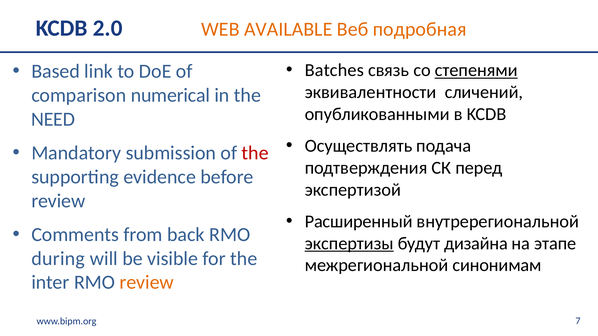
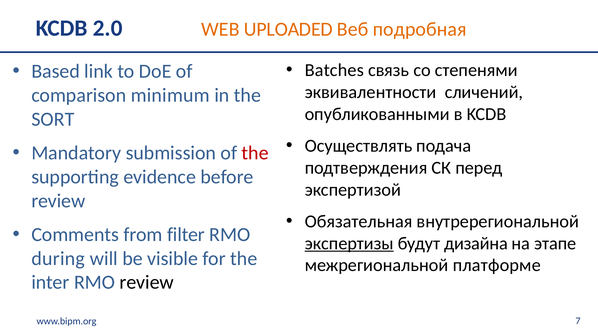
AVAILABLE: AVAILABLE -> UPLOADED (288, 29)
степенями underline: present -> none (476, 70)
numerical: numerical -> minimum (170, 95)
NEED: NEED -> SORT (53, 119)
Расширенный: Расширенный -> Обязательная (359, 222)
back: back -> filter (186, 235)
синонимам: синонимам -> платформе (497, 266)
review colour: orange -> black (147, 283)
